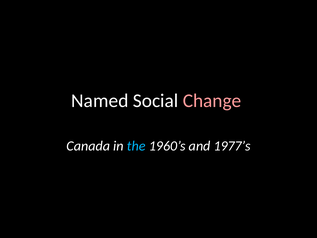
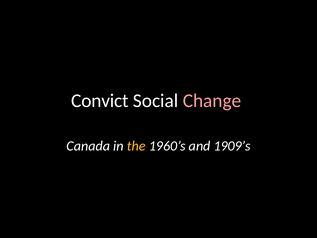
Named: Named -> Convict (100, 101)
the colour: light blue -> yellow (136, 146)
1977’s: 1977’s -> 1909’s (232, 146)
